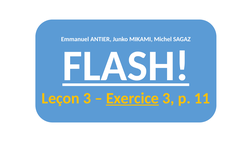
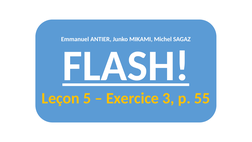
Leçon 3: 3 -> 5 (87, 98)
Exercice underline: present -> none (132, 98)
11: 11 -> 55 (202, 98)
